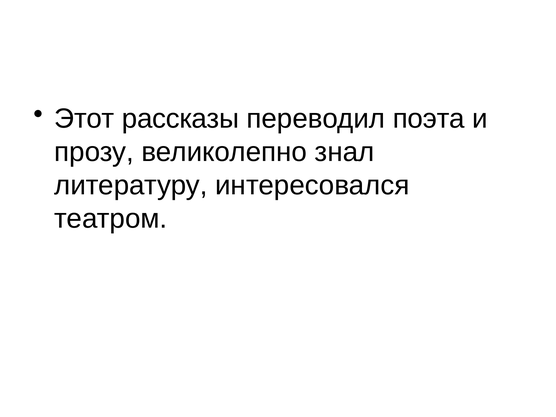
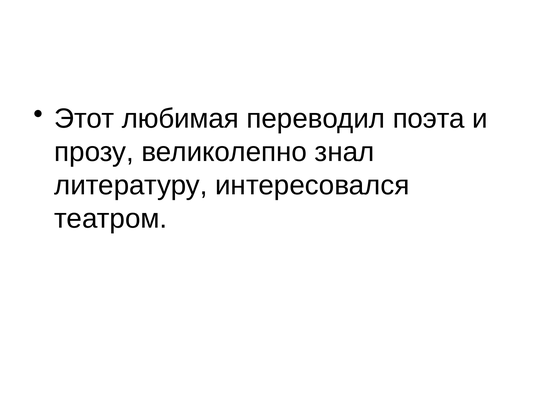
рассказы: рассказы -> любимая (180, 119)
